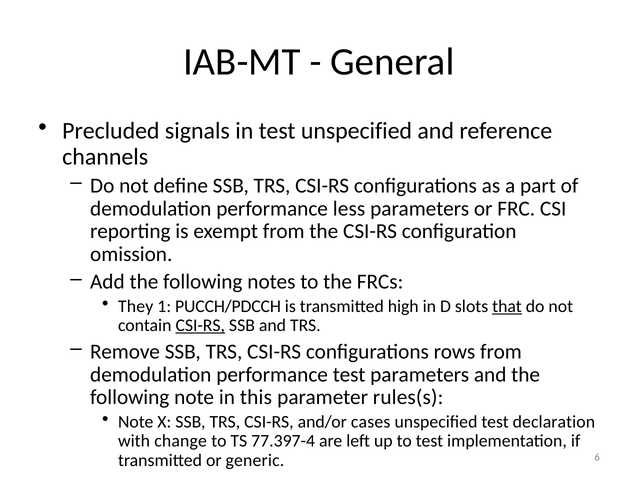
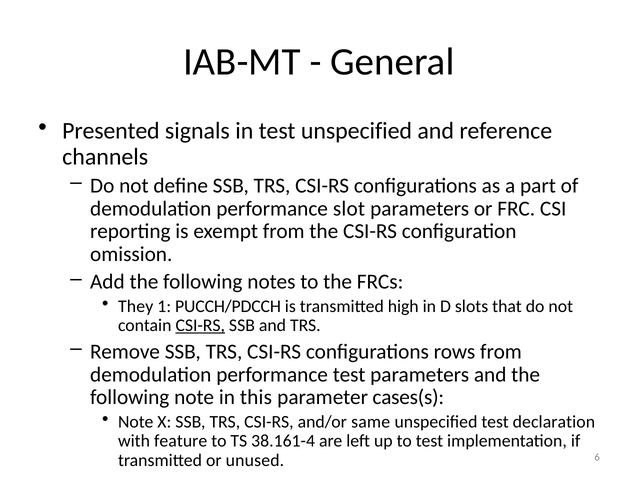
Precluded: Precluded -> Presented (111, 131)
less: less -> slot (349, 208)
that underline: present -> none (507, 306)
rules(s: rules(s -> cases(s (408, 397)
cases: cases -> same (371, 421)
change: change -> feature (181, 441)
77.397-4: 77.397-4 -> 38.161-4 (283, 441)
generic: generic -> unused (255, 460)
